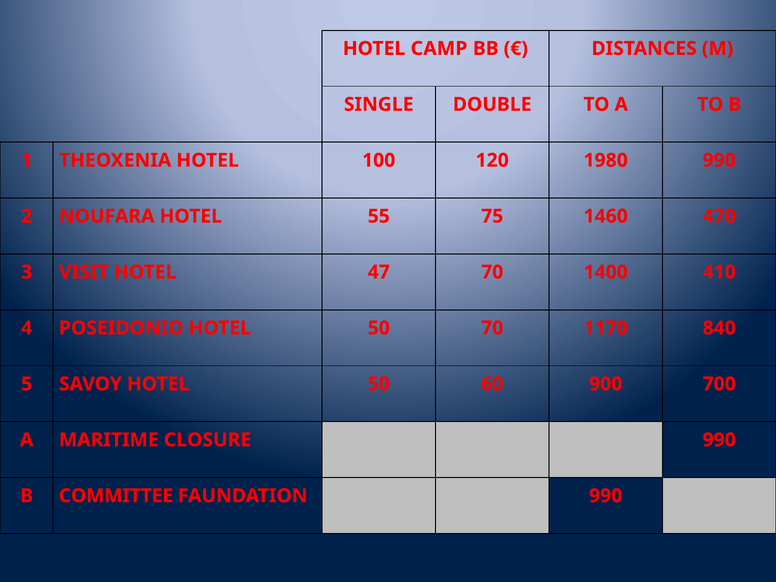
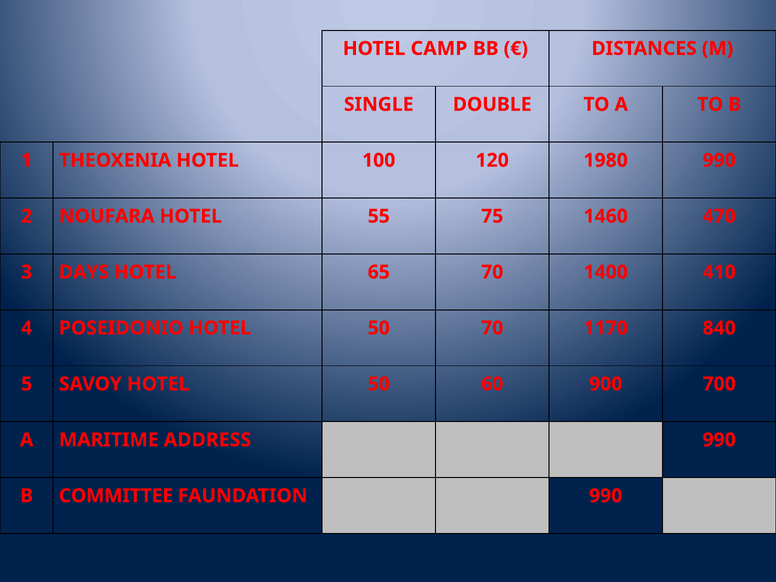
VISIT: VISIT -> DAYS (84, 272)
47: 47 -> 65 (379, 272)
CLOSURE: CLOSURE -> ADDRESS (207, 440)
